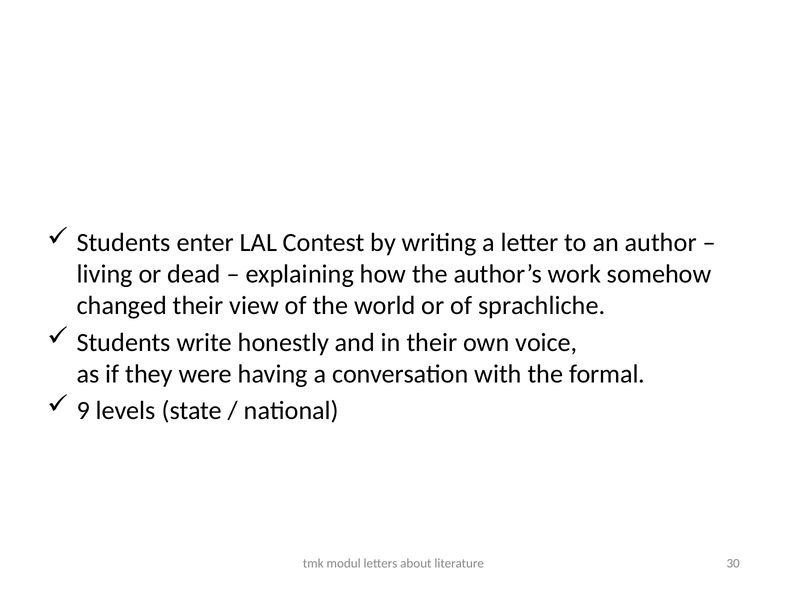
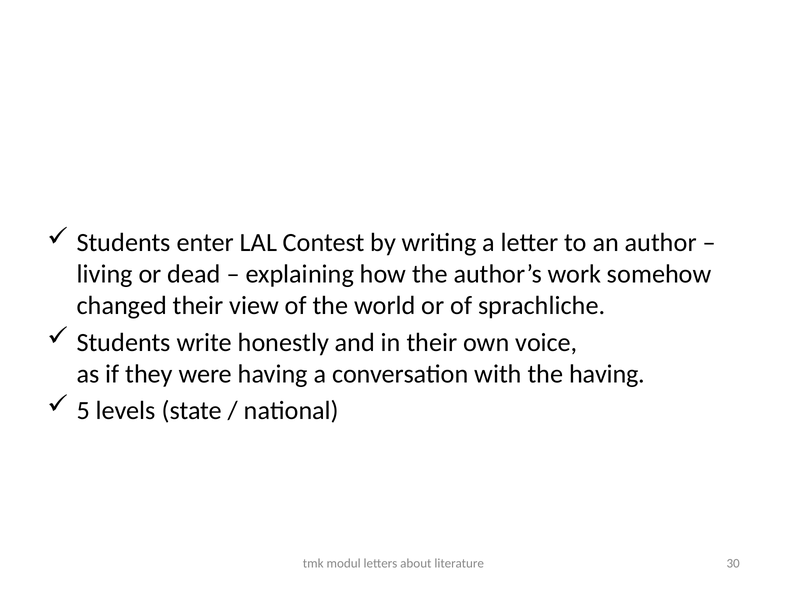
the formal: formal -> having (607, 374)
9: 9 -> 5 (83, 411)
